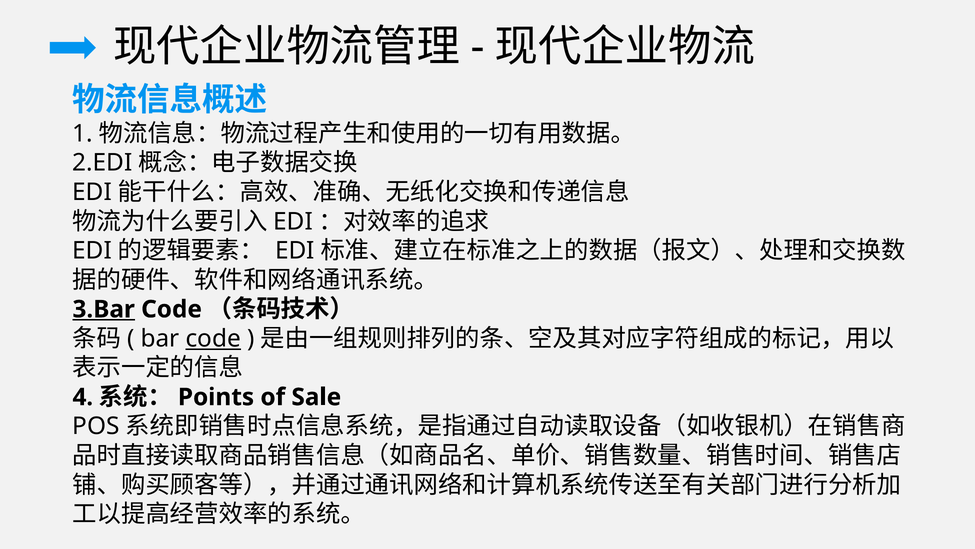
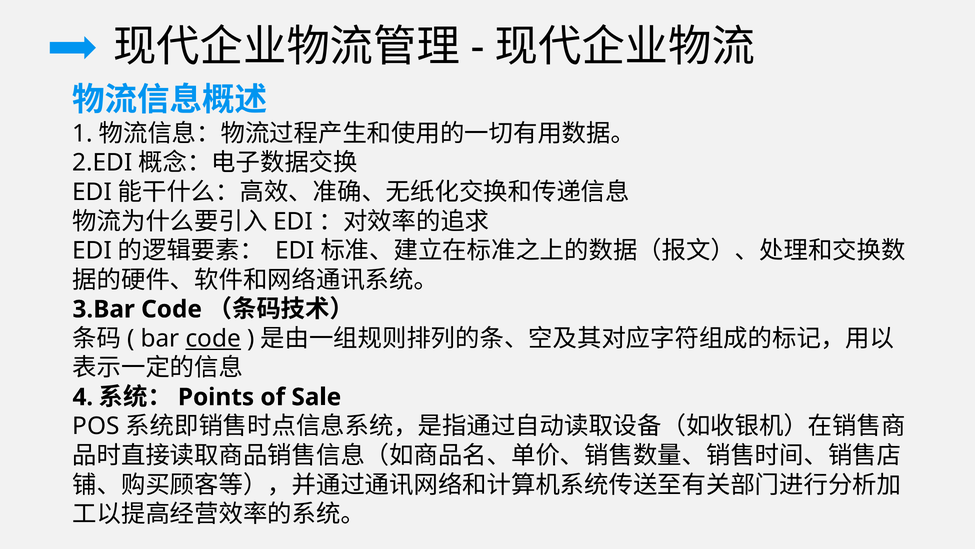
3.Bar underline: present -> none (104, 309)
